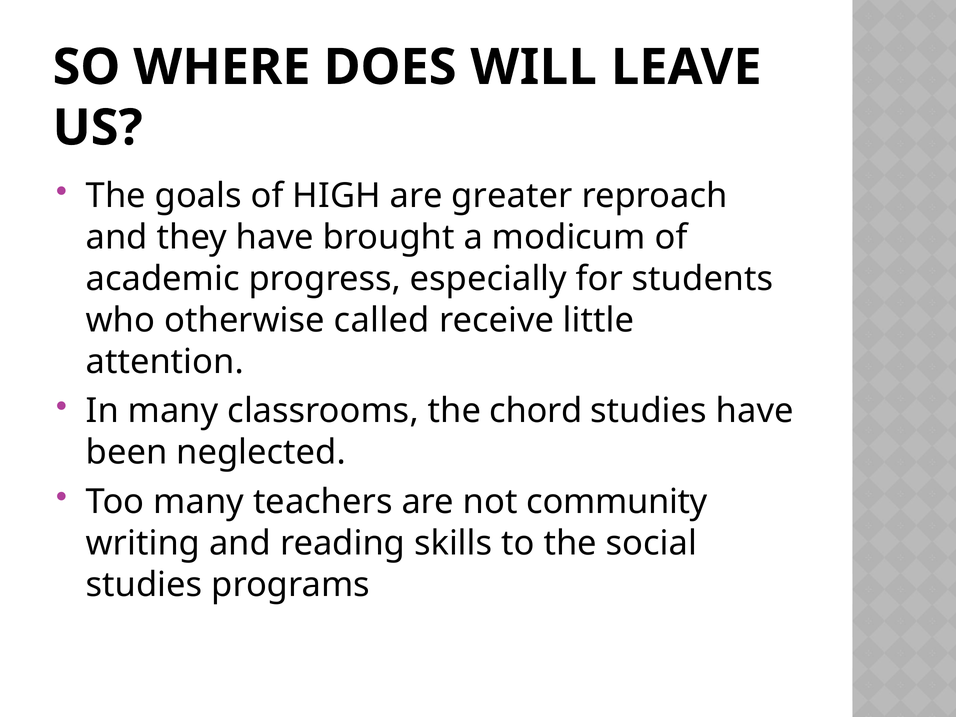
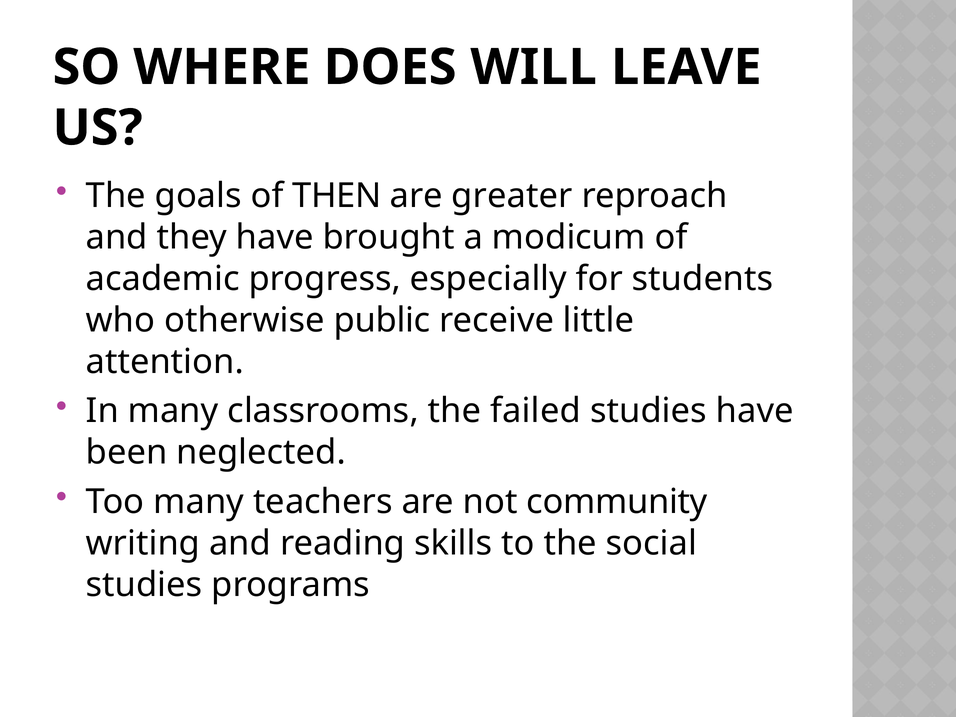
HIGH: HIGH -> THEN (337, 196)
called: called -> public (382, 320)
chord: chord -> failed (536, 411)
